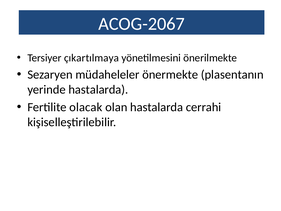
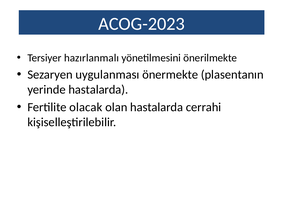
ACOG-2067: ACOG-2067 -> ACOG-2023 (142, 24)
çıkartılmaya: çıkartılmaya -> hazırlanmalı (91, 58)
müdaheleler: müdaheleler -> uygulanması (107, 75)
